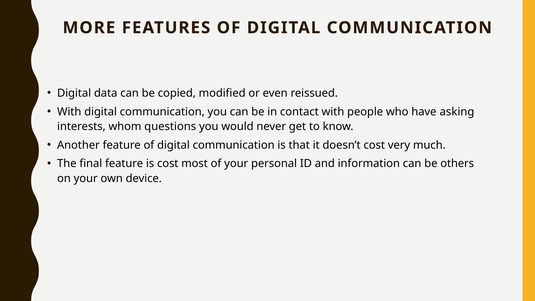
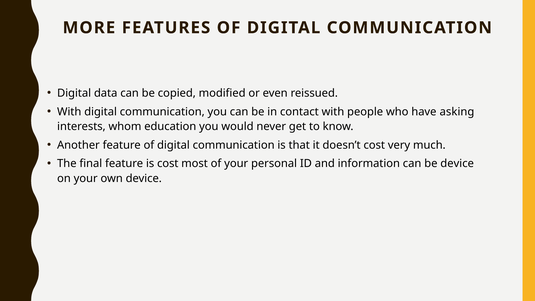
questions: questions -> education (170, 126)
be others: others -> device (457, 164)
